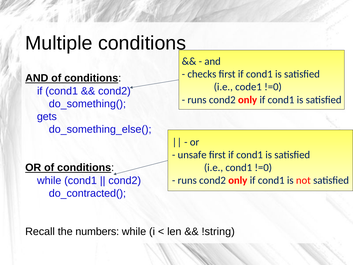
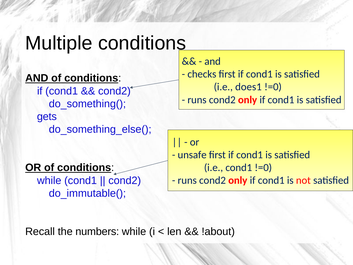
code1: code1 -> does1 (248, 87)
do_contracted(: do_contracted( -> do_immutable( (87, 193)
!string: !string -> !about (218, 231)
